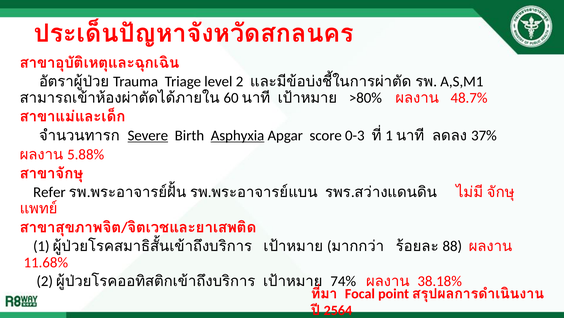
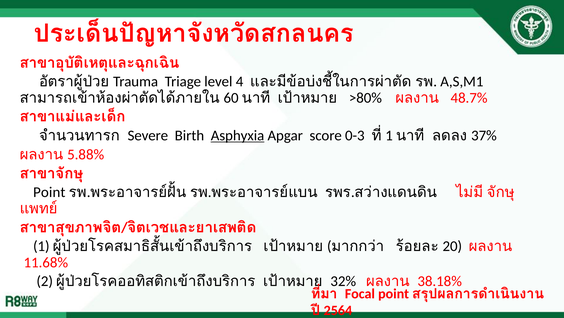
level 2: 2 -> 4 (240, 81)
Severe underline: present -> none (148, 135)
Refer: Refer -> Point (49, 192)
88: 88 -> 20 (452, 246)
74%: 74% -> 32% (343, 281)
